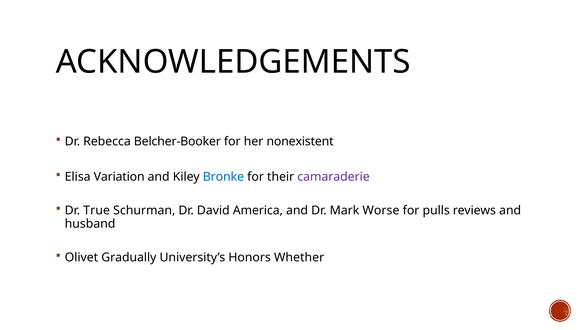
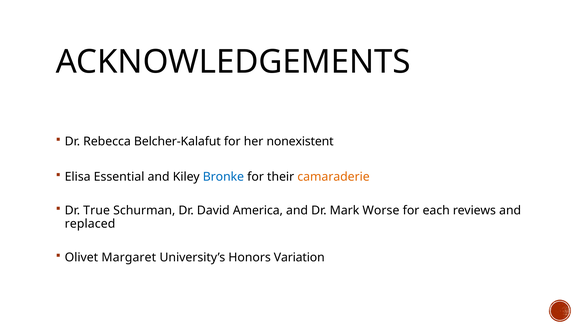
Belcher-Booker: Belcher-Booker -> Belcher-Kalafut (177, 142)
Variation: Variation -> Essential (119, 177)
camaraderie colour: purple -> orange (334, 177)
pulls: pulls -> each (436, 211)
husband: husband -> replaced (90, 224)
Gradually: Gradually -> Margaret (129, 258)
Whether: Whether -> Variation (299, 258)
